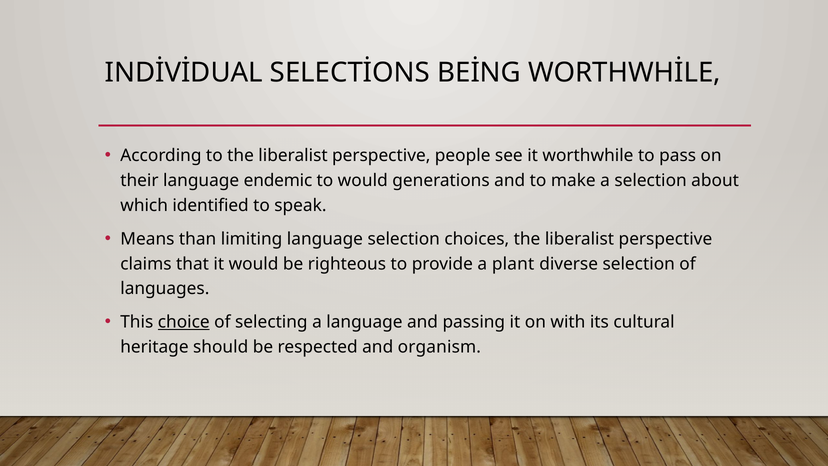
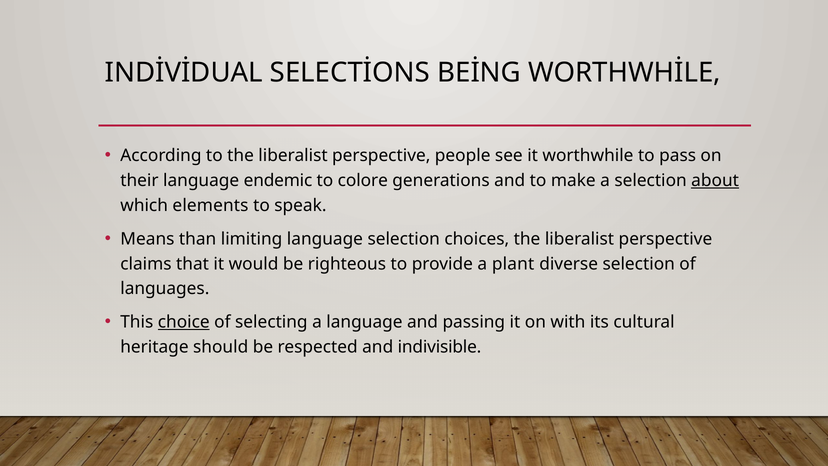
to would: would -> colore (363, 181)
about underline: none -> present (715, 181)
identified: identified -> elements (210, 205)
organism: organism -> indivisible (440, 347)
